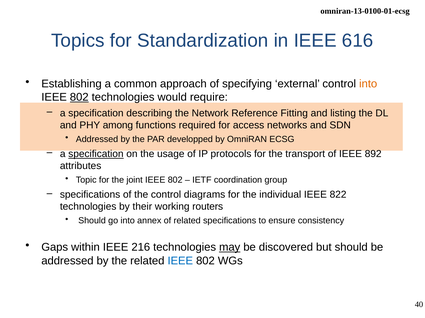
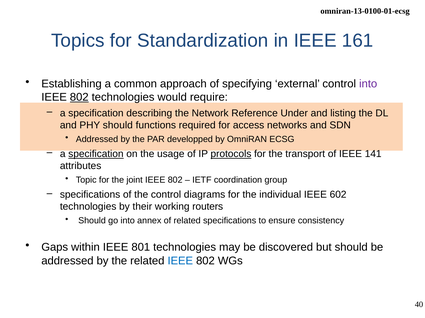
616: 616 -> 161 (358, 41)
into colour: orange -> purple (368, 84)
Fitting: Fitting -> Under (294, 113)
PHY among: among -> should (118, 125)
protocols underline: none -> present (231, 154)
892: 892 -> 141 (373, 154)
822: 822 -> 602 (338, 195)
216: 216 -> 801 (141, 248)
may underline: present -> none (230, 248)
